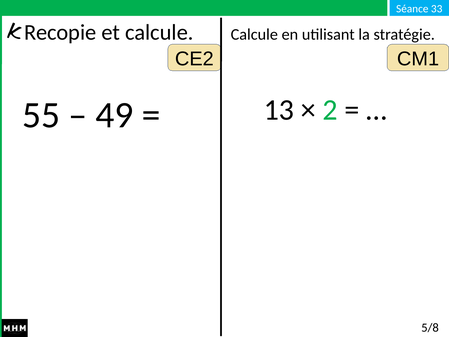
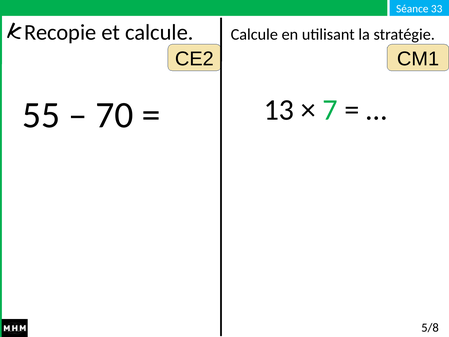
2: 2 -> 7 (330, 110)
49: 49 -> 70 (114, 115)
